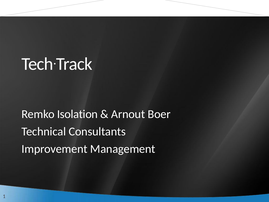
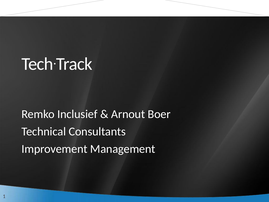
Isolation: Isolation -> Inclusief (77, 114)
